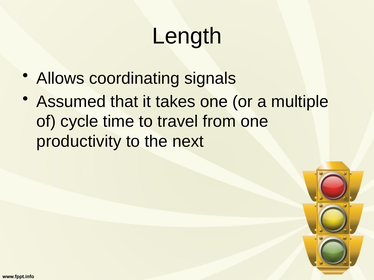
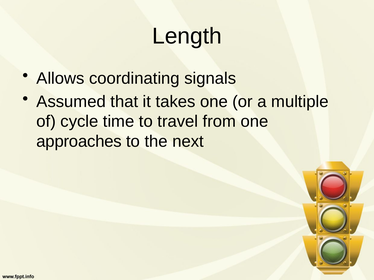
productivity: productivity -> approaches (79, 142)
